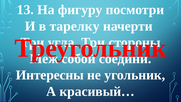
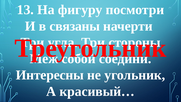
тарелку: тарелку -> связаны (75, 26)
